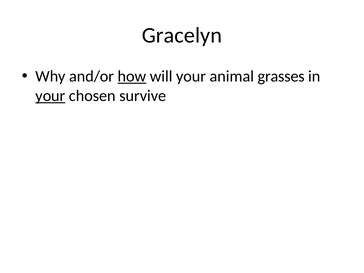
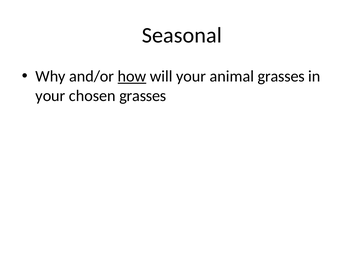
Gracelyn: Gracelyn -> Seasonal (182, 35)
your underline: present -> none (50, 96)
chosen survive: survive -> grasses (143, 96)
